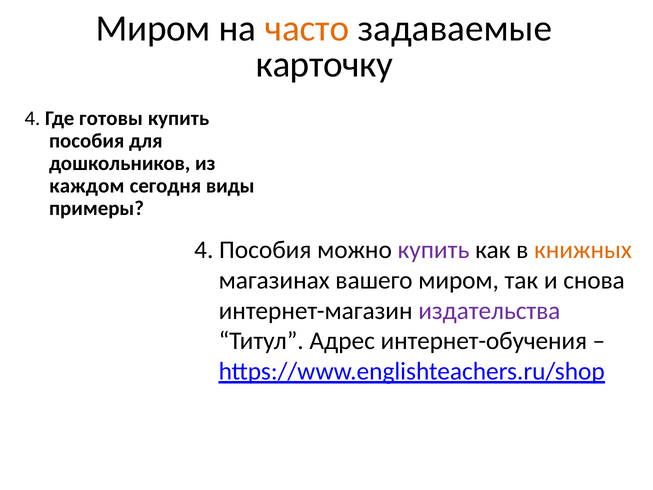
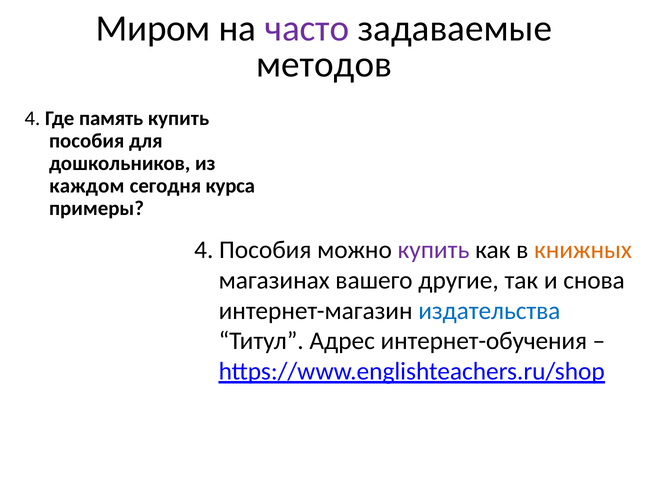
часто colour: orange -> purple (307, 29)
карточку: карточку -> методов (324, 64)
готовы: готовы -> память (111, 118)
виды: виды -> курса (230, 186)
вашего миром: миром -> другие (459, 280)
издательства colour: purple -> blue (489, 311)
